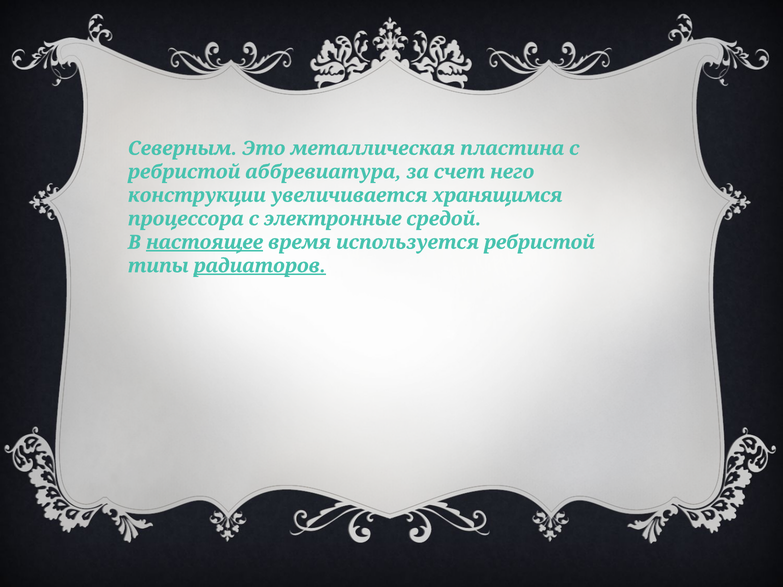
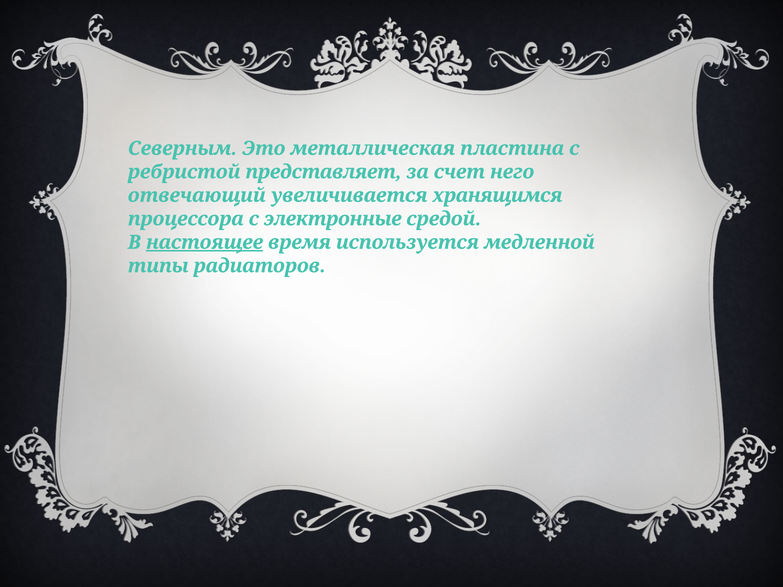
аббревиатура: аббревиатура -> представляет (323, 172)
конструкции: конструкции -> отвечающий (197, 195)
используется ребристой: ребристой -> медленной (539, 242)
радиаторов underline: present -> none (260, 266)
